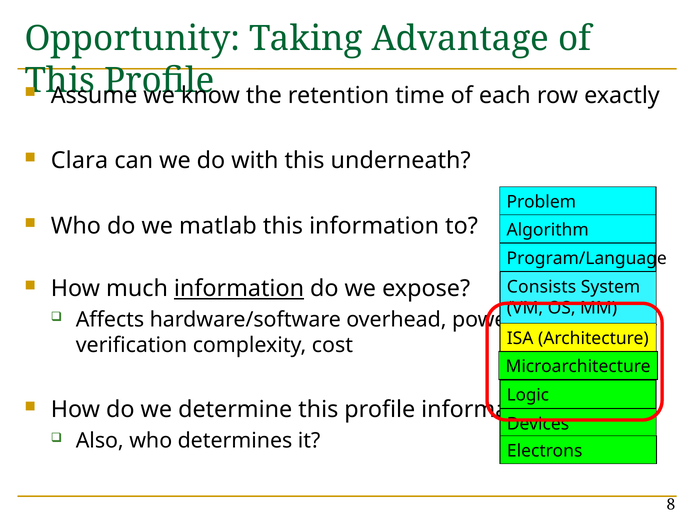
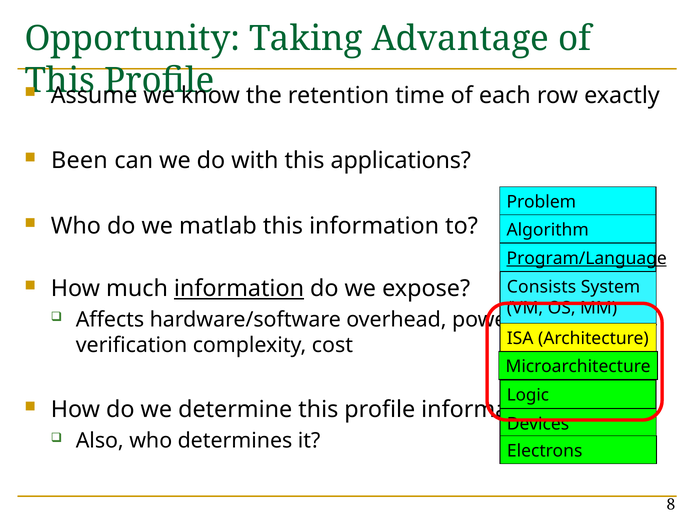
Clara: Clara -> Been (79, 161)
underneath: underneath -> applications (401, 161)
Program/Language underline: none -> present (587, 258)
